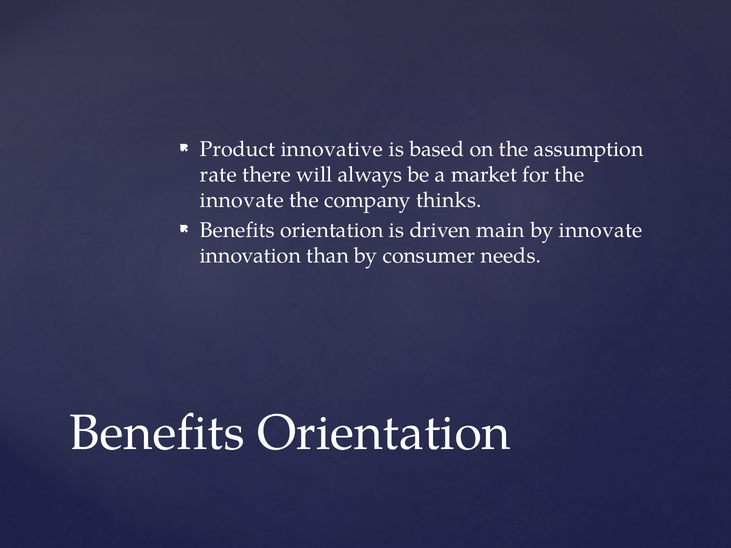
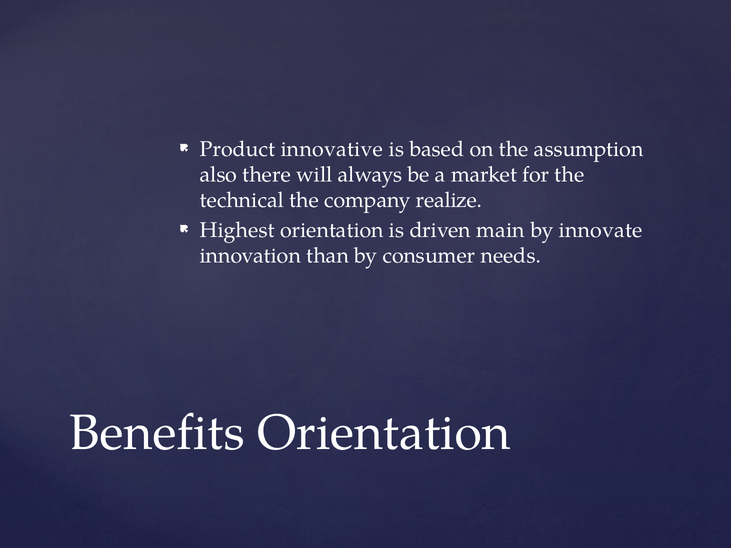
rate: rate -> also (218, 175)
innovate: innovate -> technical (242, 200)
thinks: thinks -> realize (449, 200)
Benefits: Benefits -> Highest (237, 230)
